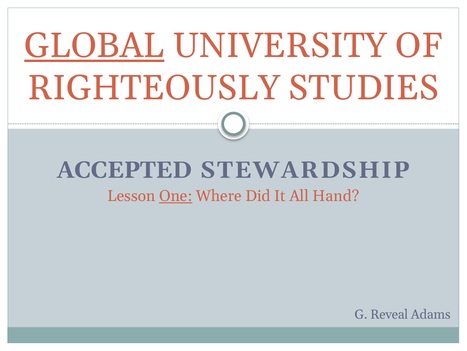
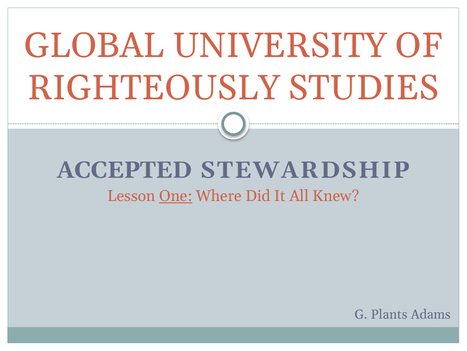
GLOBAL underline: present -> none (94, 46)
Hand: Hand -> Knew (336, 196)
Reveal: Reveal -> Plants (389, 314)
